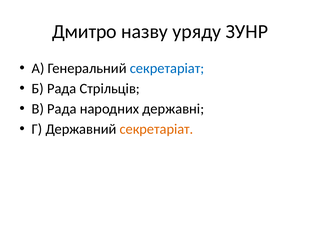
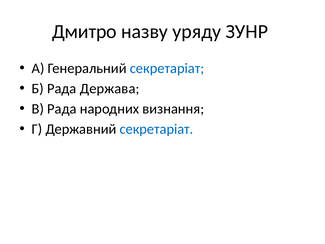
Стрільців: Стрільців -> Держава (110, 88)
державні: державні -> визнання (173, 109)
секретаріат colour: orange -> blue (157, 129)
